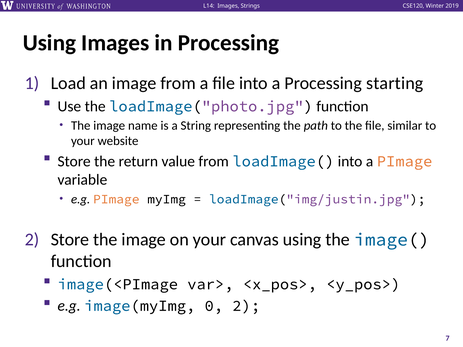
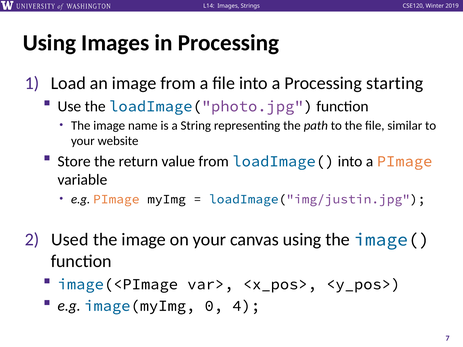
Store: Store -> Used (70, 240)
0 2: 2 -> 4 (246, 306)
